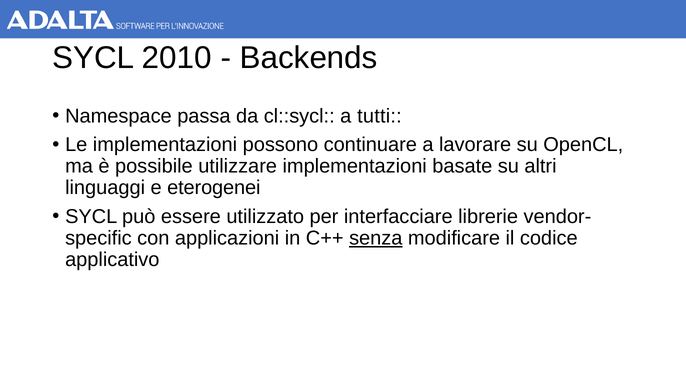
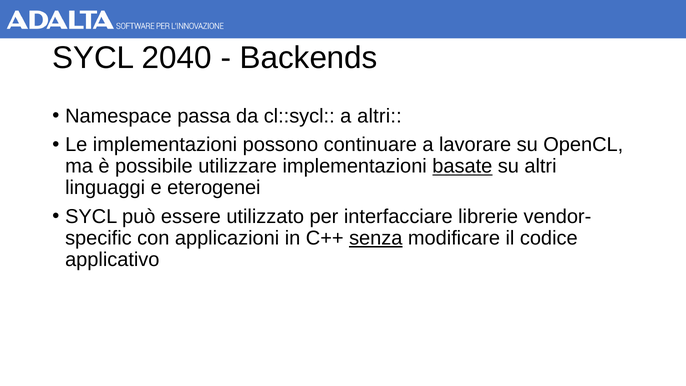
2010: 2010 -> 2040 (177, 58)
a tutti: tutti -> altri (379, 116)
basate underline: none -> present (462, 166)
